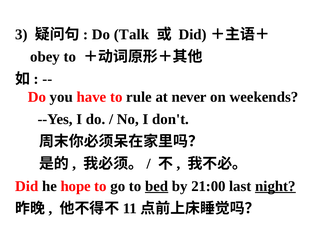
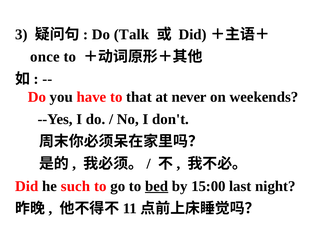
obey: obey -> once (45, 57)
rule: rule -> that (139, 97)
hope: hope -> such (76, 186)
21:00: 21:00 -> 15:00 (208, 186)
night underline: present -> none (275, 186)
